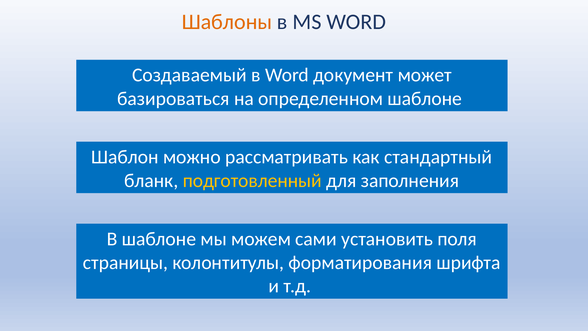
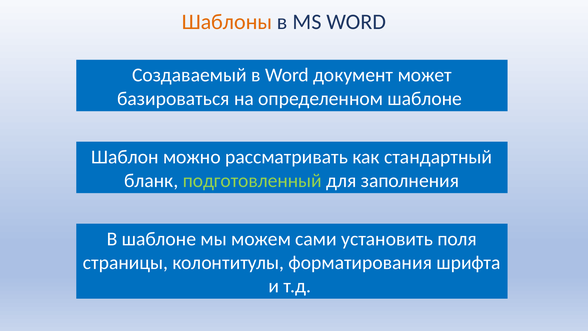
подготовленный colour: yellow -> light green (252, 180)
